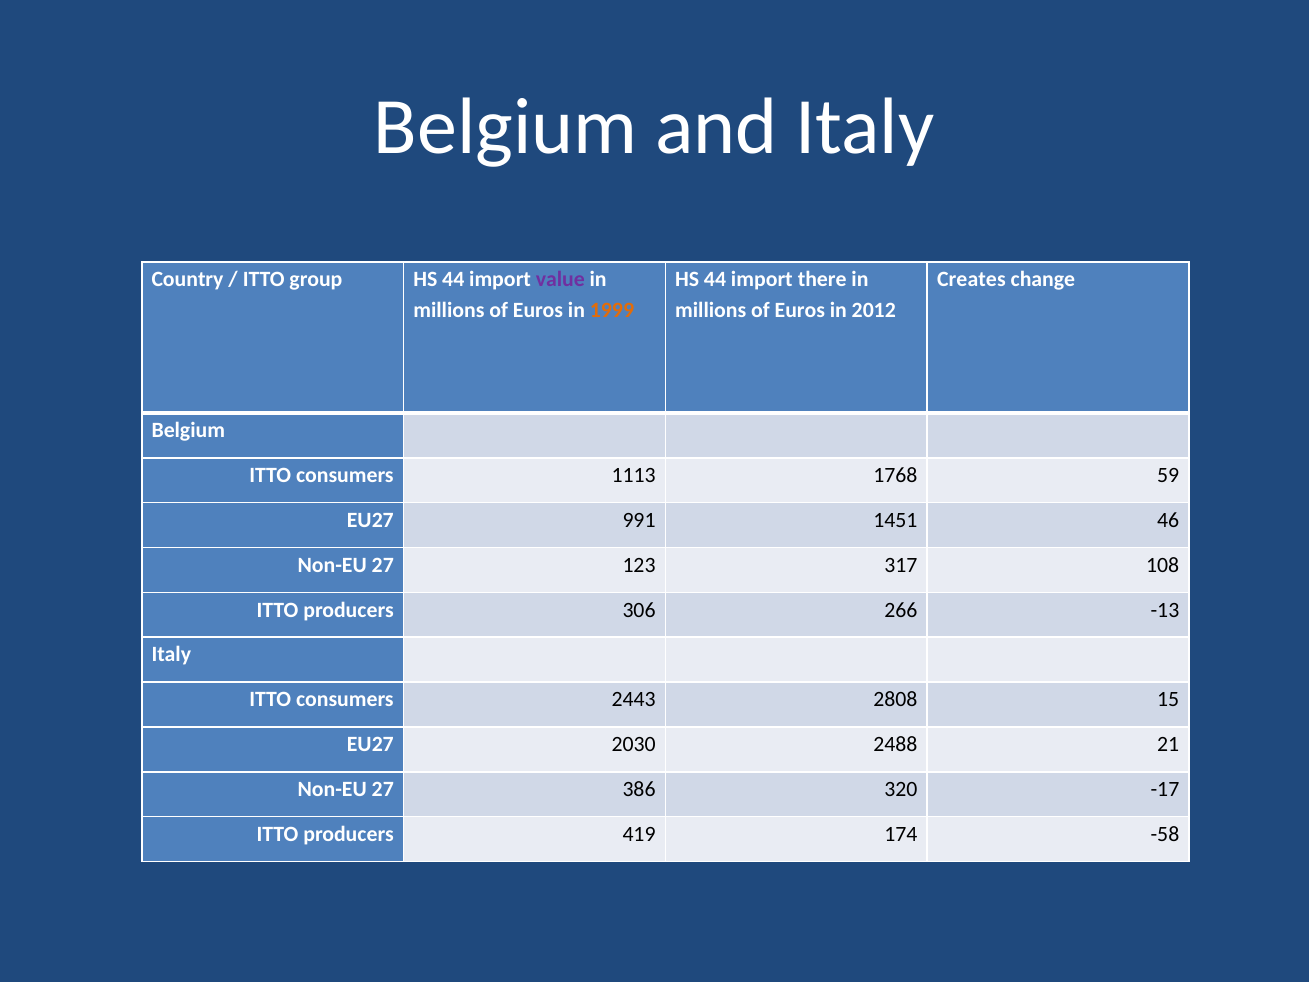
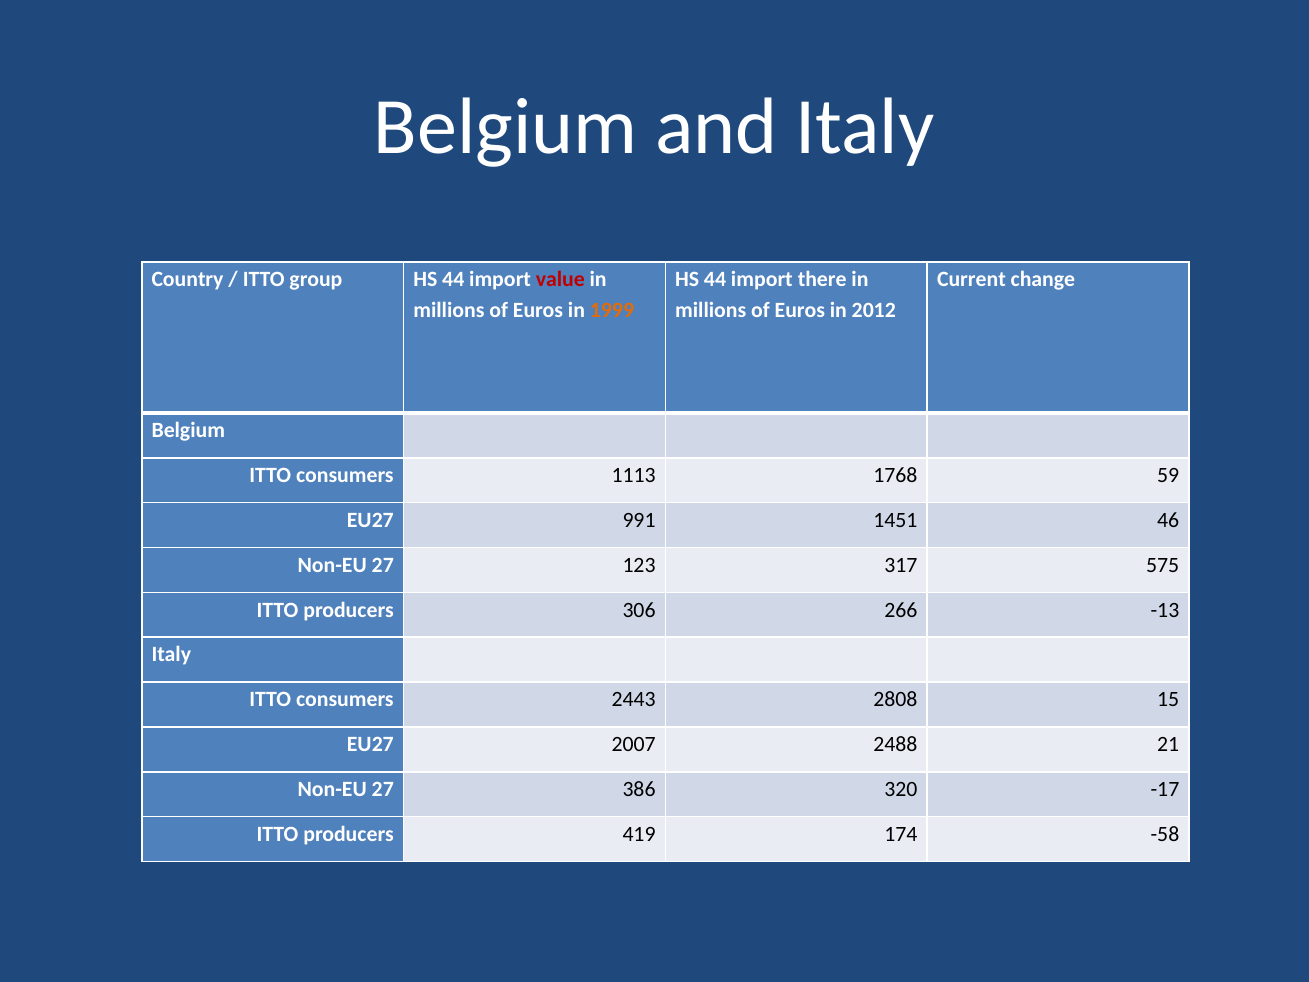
value colour: purple -> red (560, 279)
Creates: Creates -> Current (971, 279)
108: 108 -> 575 (1163, 565)
2030: 2030 -> 2007 (634, 744)
